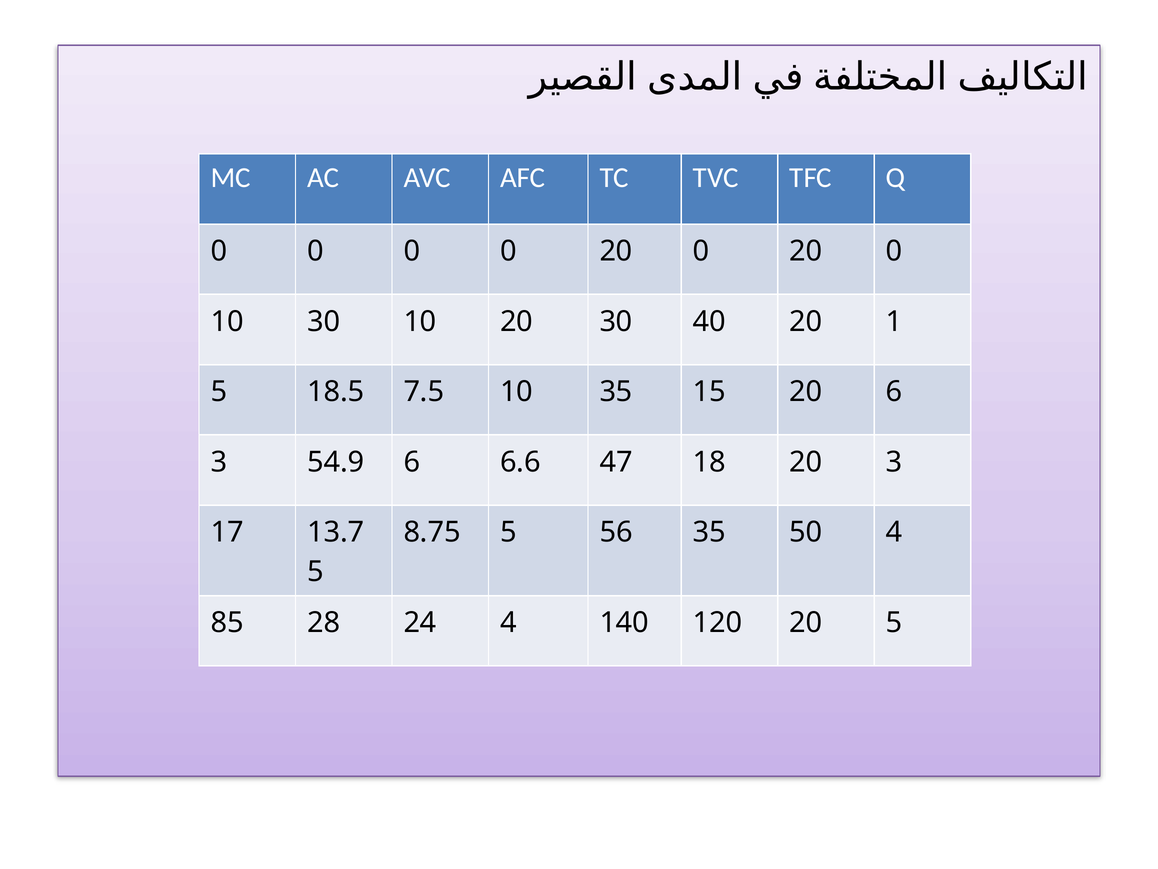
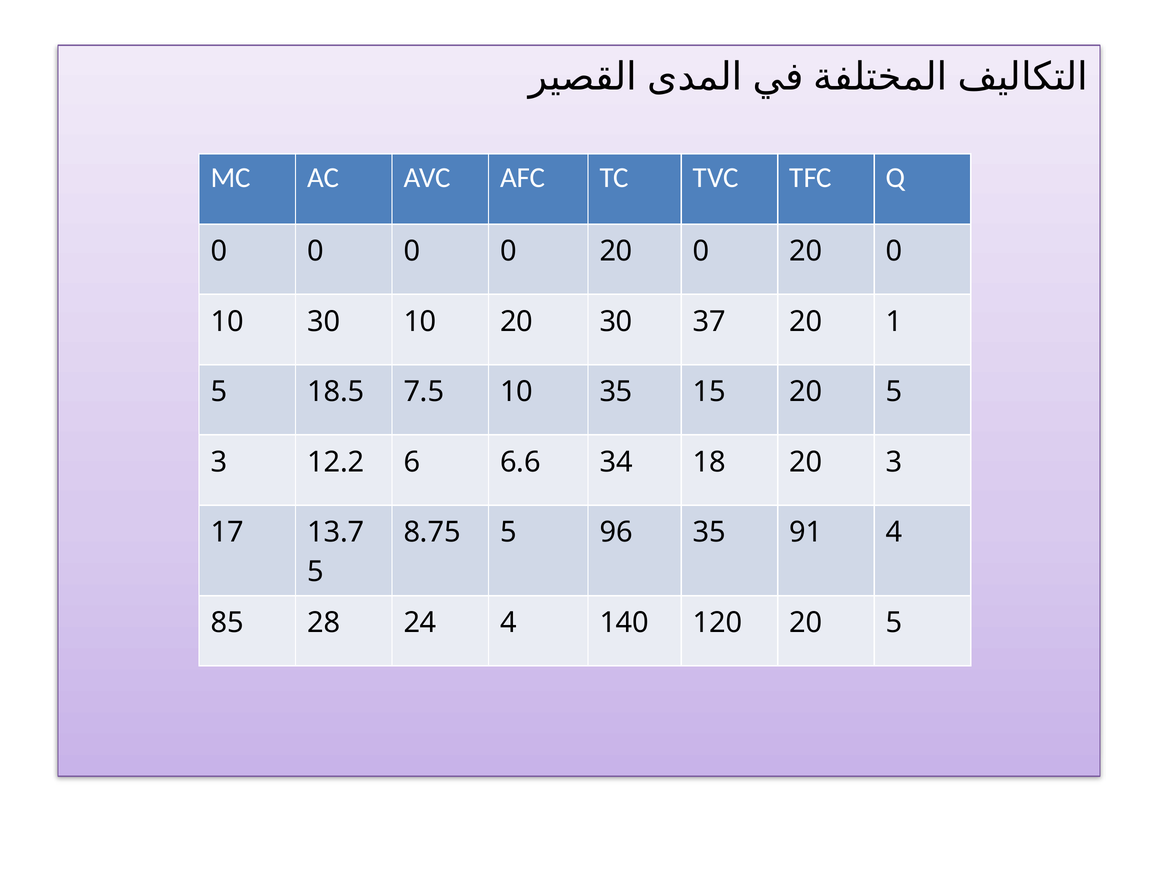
40: 40 -> 37 (709, 321)
15 20 6: 6 -> 5 (894, 392)
54.9: 54.9 -> 12.2 (336, 462)
47: 47 -> 34 (616, 462)
56: 56 -> 96 (616, 532)
50: 50 -> 91 (806, 532)
